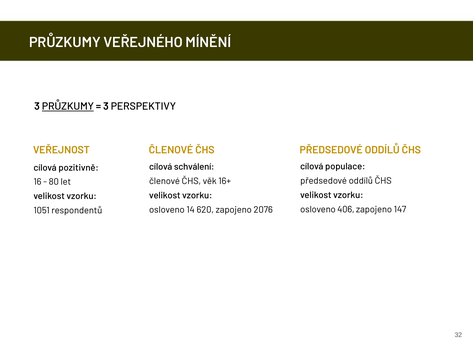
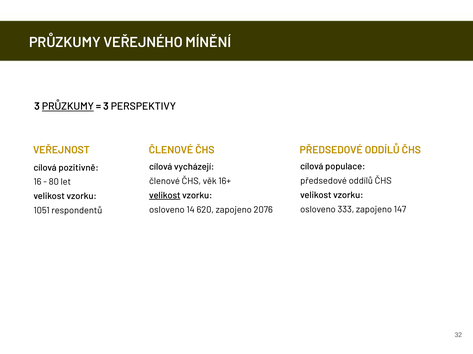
schválení: schválení -> vycházejí (194, 167)
velikost underline: none -> present (165, 196)
406: 406 -> 333 (346, 210)
